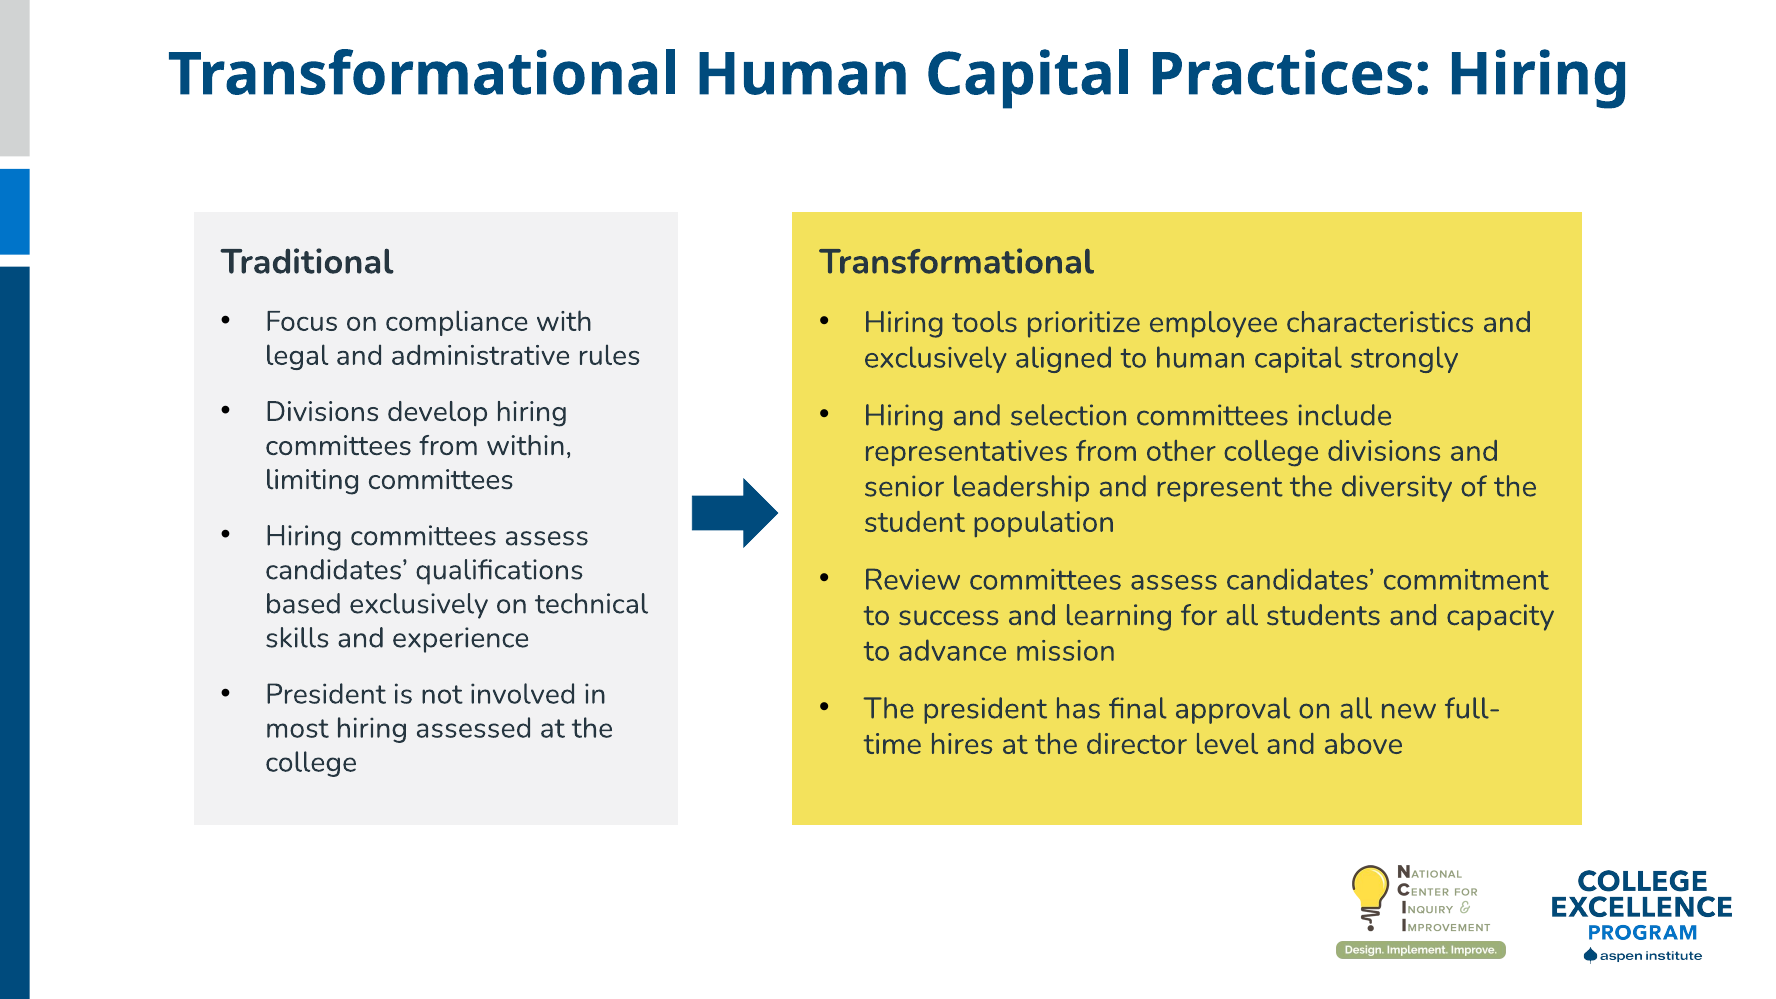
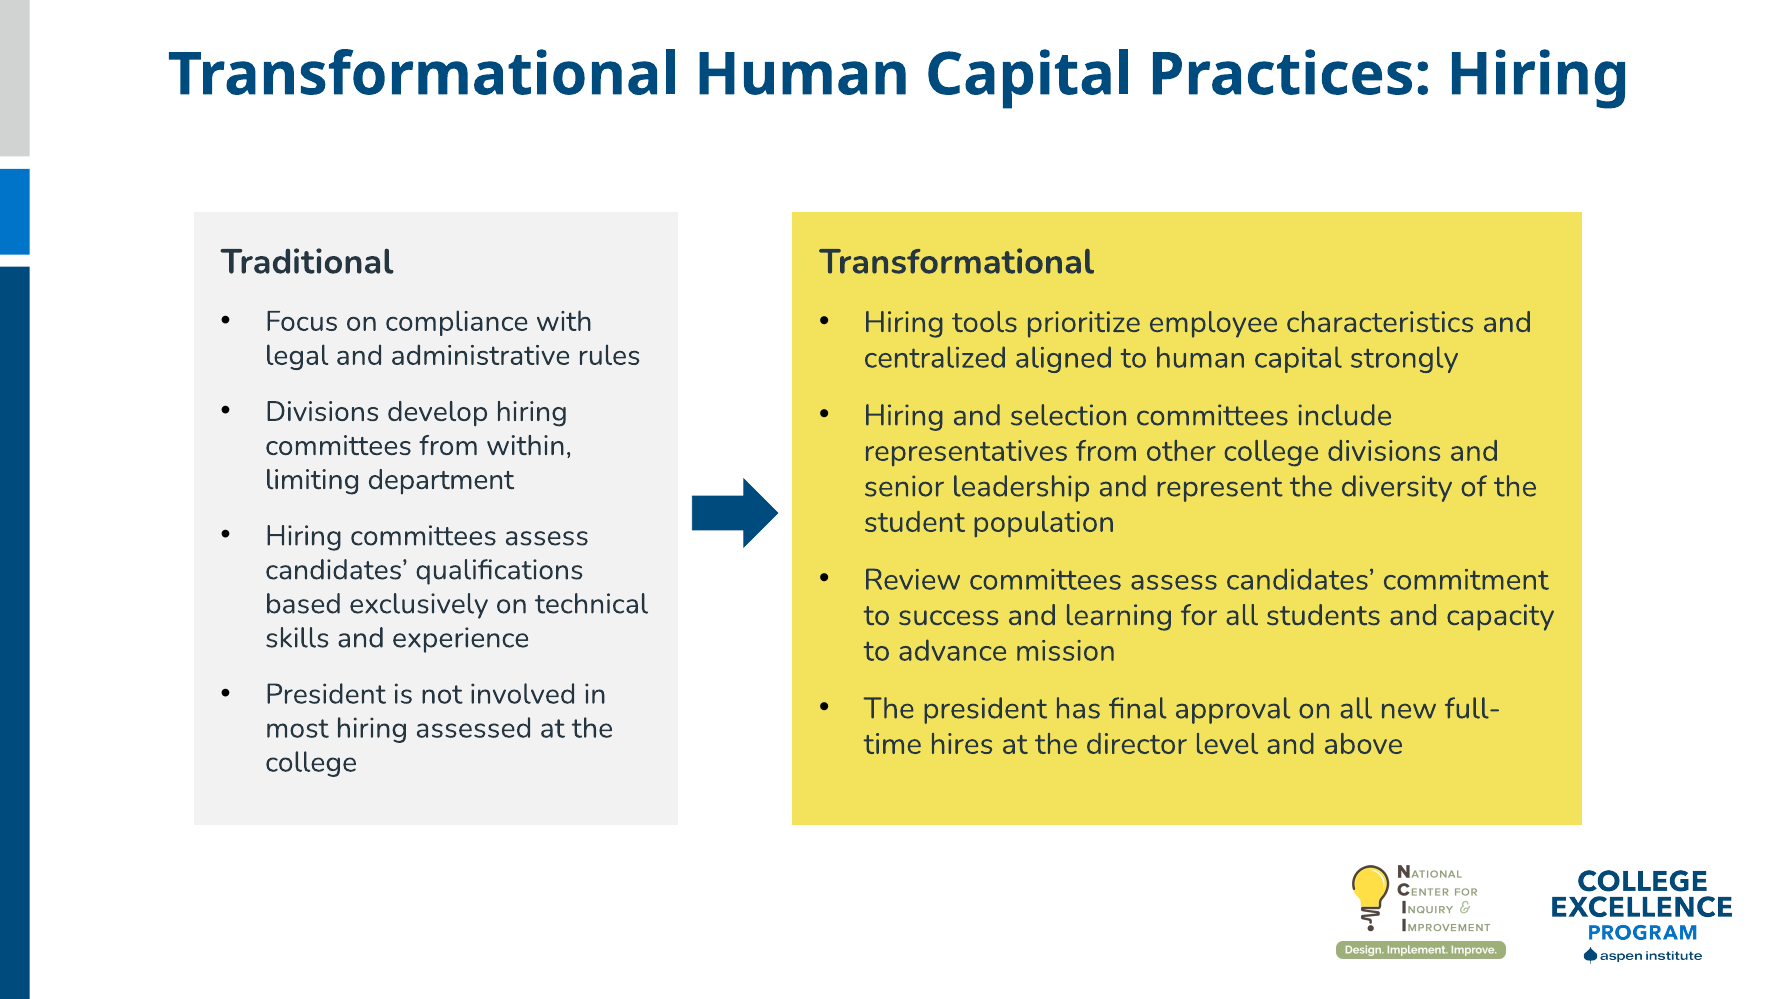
exclusively: exclusively -> centralized (935, 358)
limiting committees: committees -> department (441, 480)
